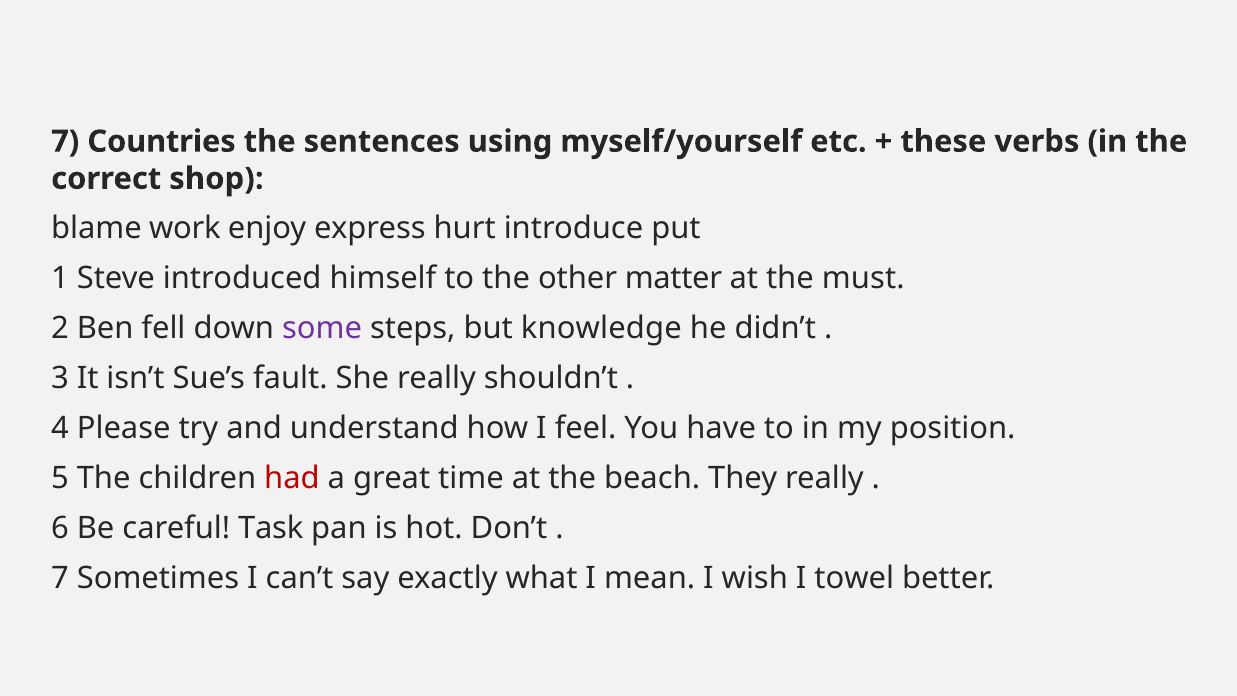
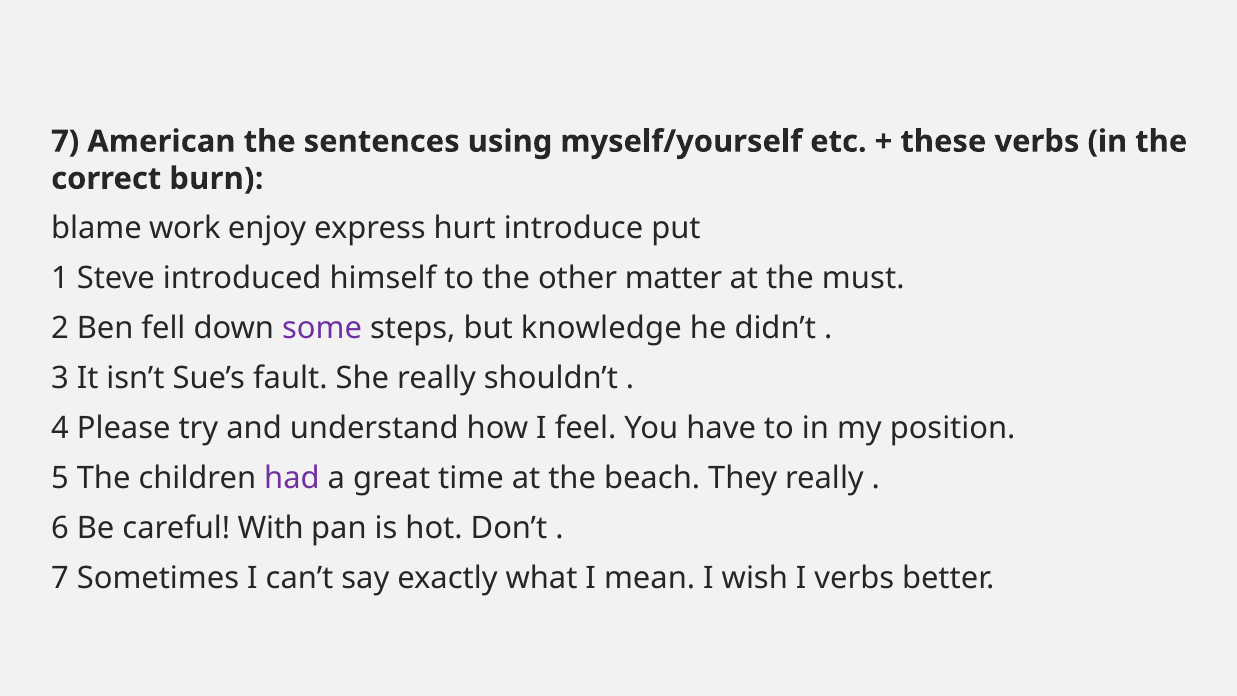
Countries: Countries -> American (161, 141)
shop: shop -> burn (216, 179)
had colour: red -> purple (292, 479)
Task: Task -> With (271, 529)
I towel: towel -> verbs (854, 579)
